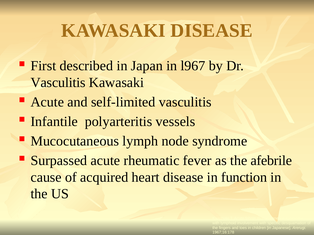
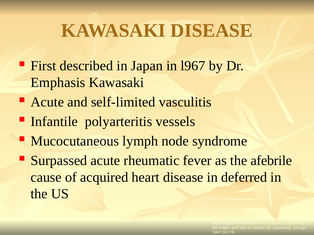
Vasculitis: Vasculitis -> Emphasis (58, 83)
function: function -> deferred (244, 178)
